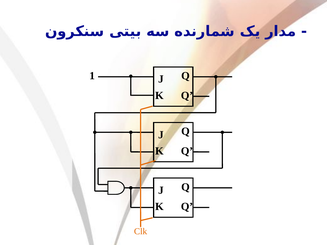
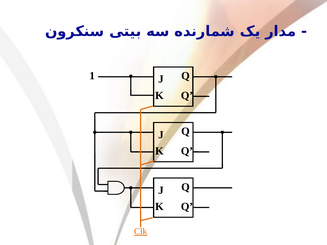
Clk underline: none -> present (141, 232)
